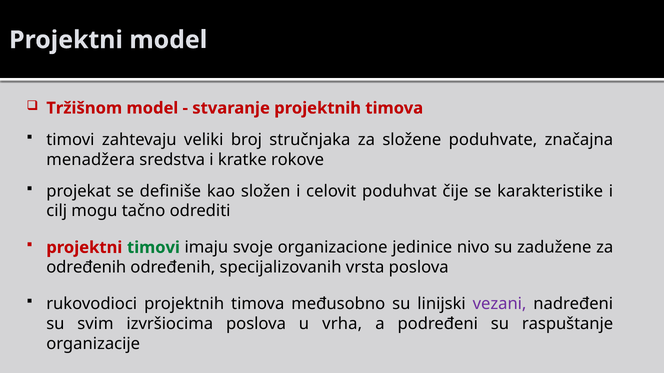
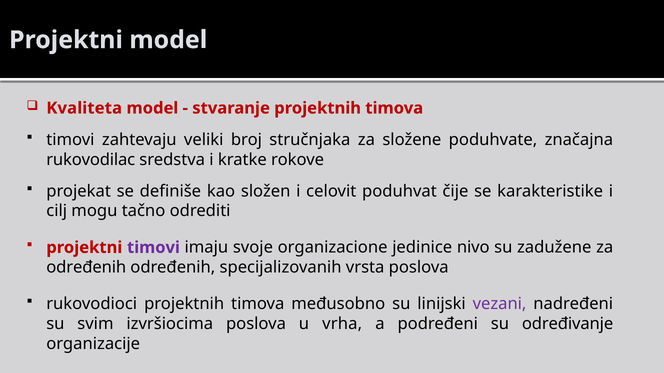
Tržišnom: Tržišnom -> Kvaliteta (84, 108)
menadžera: menadžera -> rukovodilac (91, 160)
timovi colour: green -> purple (153, 248)
raspuštanje: raspuštanje -> određivanje (568, 324)
